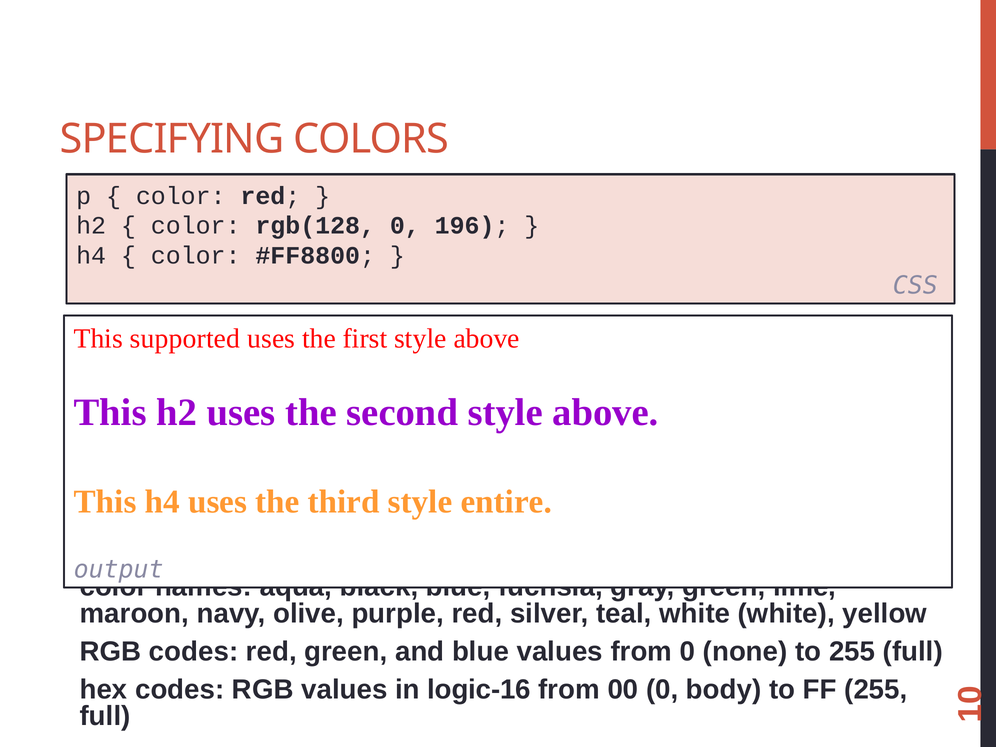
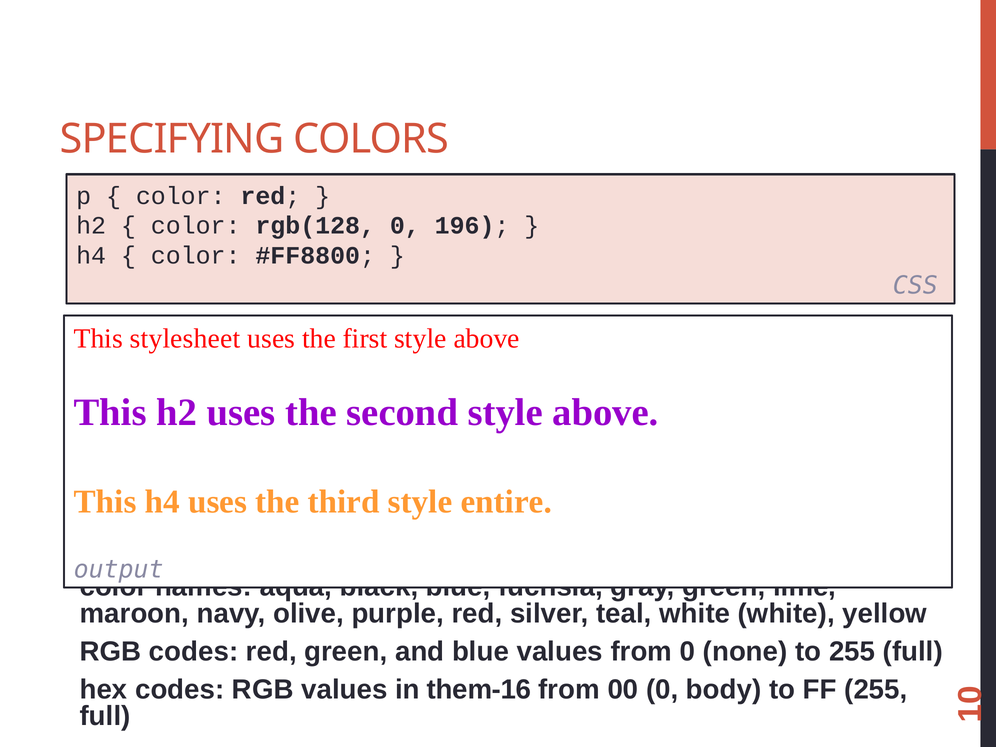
supported: supported -> stylesheet (185, 339)
logic-16: logic-16 -> them-16 (479, 690)
